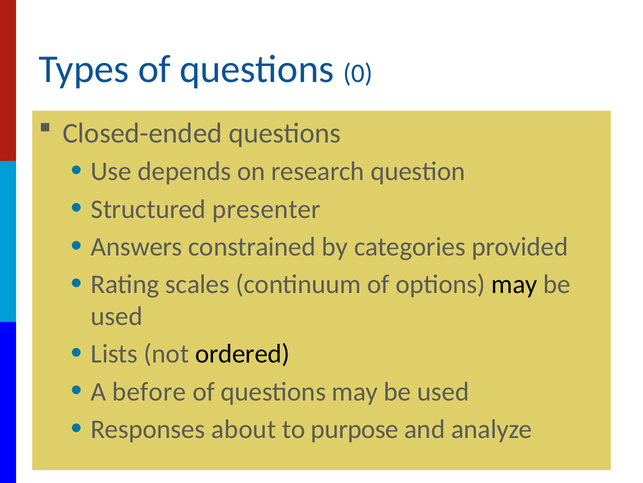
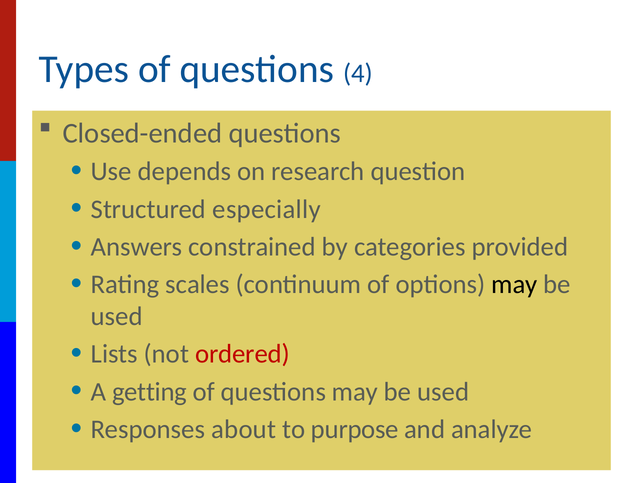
0: 0 -> 4 (358, 73)
presenter: presenter -> especially (267, 209)
ordered colour: black -> red (243, 354)
before: before -> getting (150, 391)
